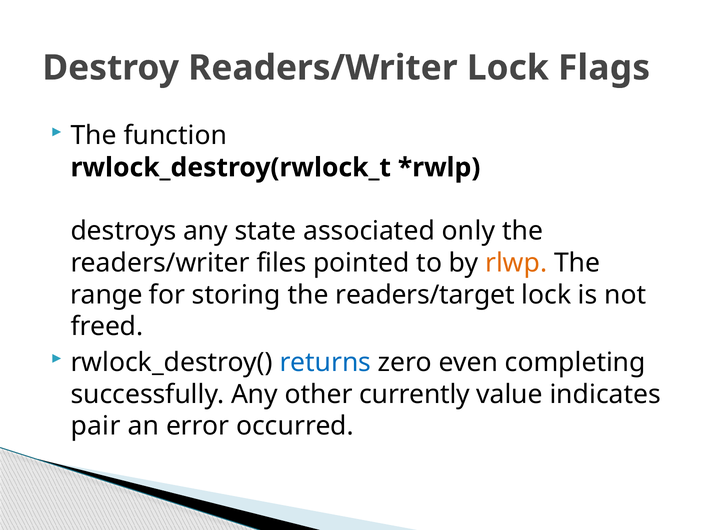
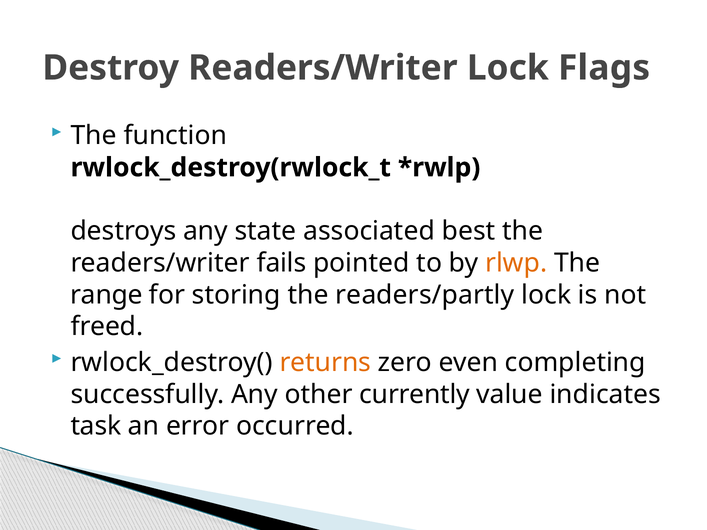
only: only -> best (469, 231)
files: files -> fails (281, 263)
readers/target: readers/target -> readers/partly (425, 295)
returns colour: blue -> orange (325, 363)
pair: pair -> task (96, 426)
